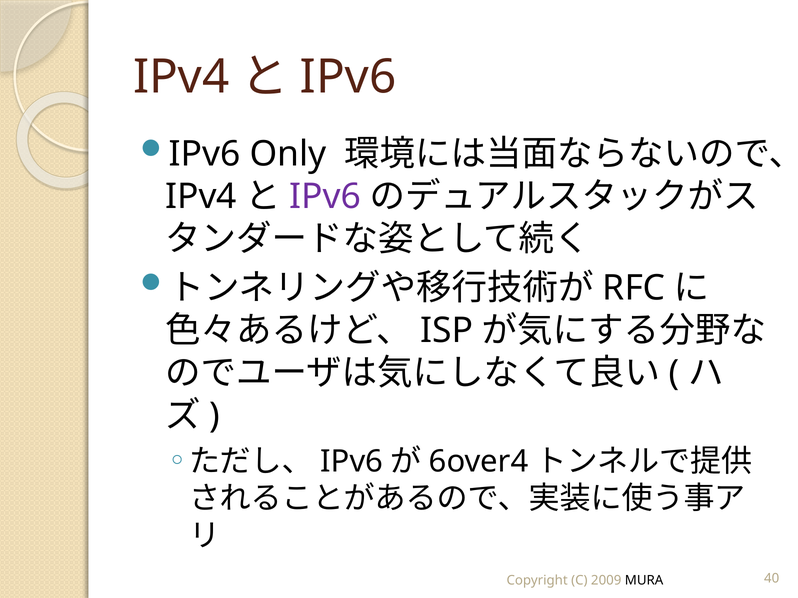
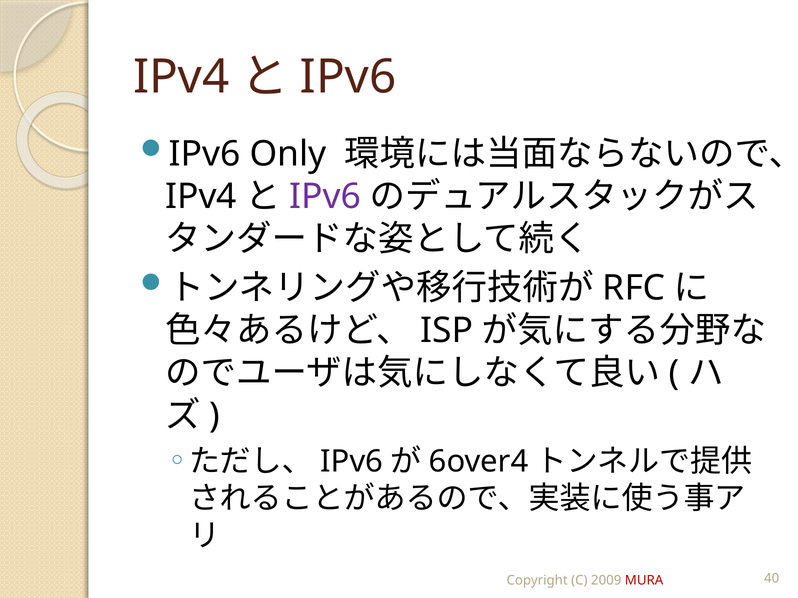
MURA colour: black -> red (644, 581)
